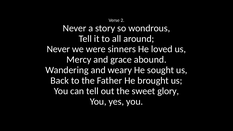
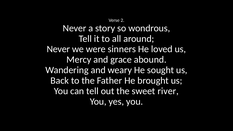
glory: glory -> river (168, 91)
